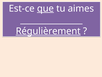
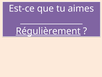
que underline: present -> none (45, 8)
